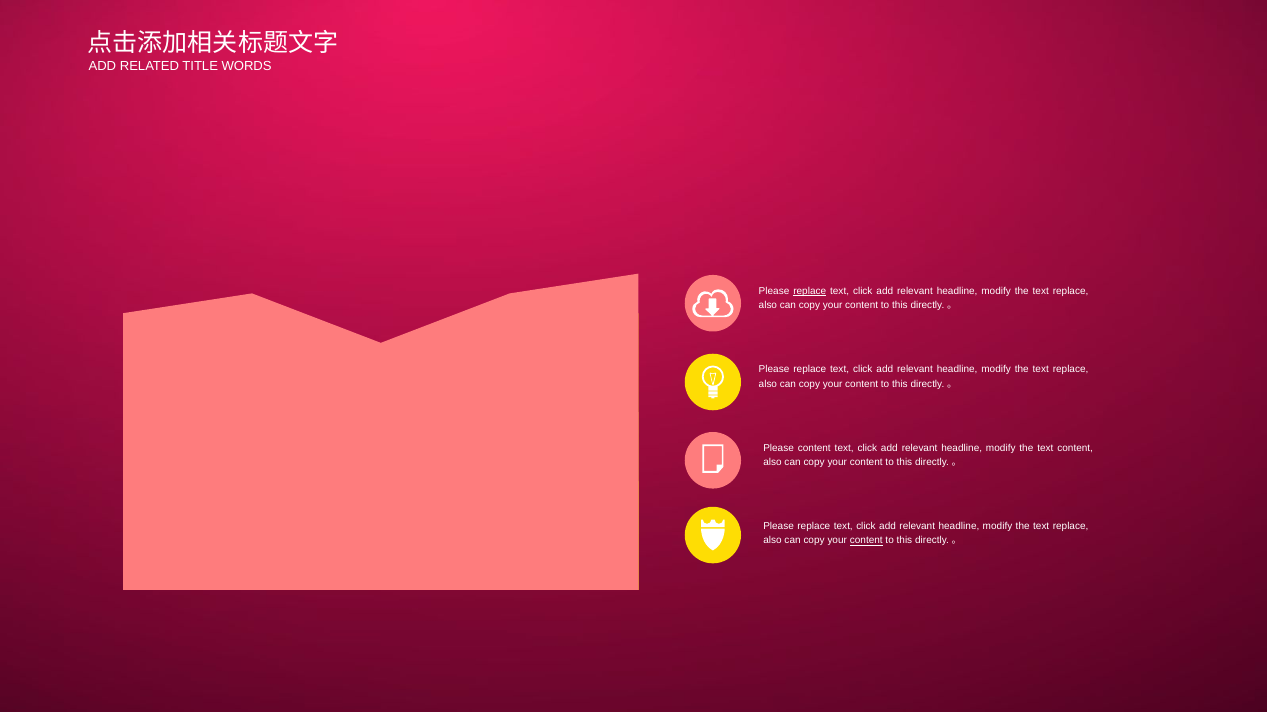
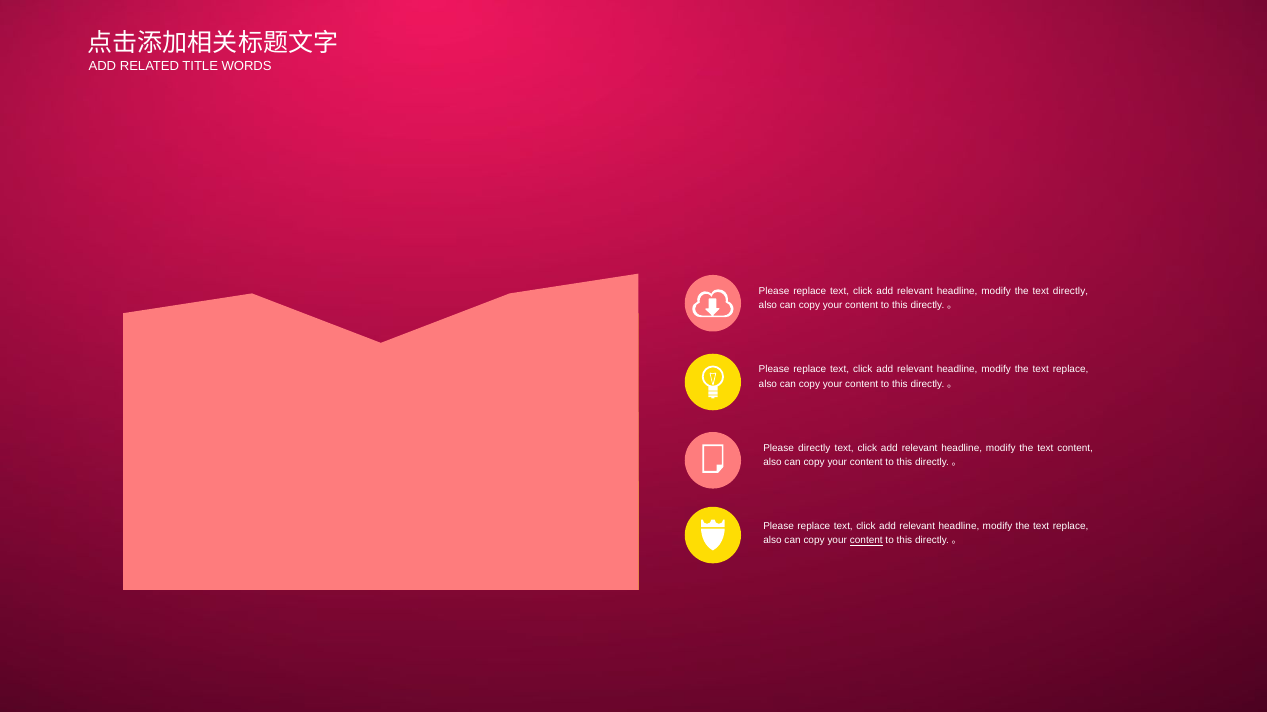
replace underline: present -> none (810, 291)
replace: replace -> directly (1071, 291)
Please content: content -> directly (814, 448)
